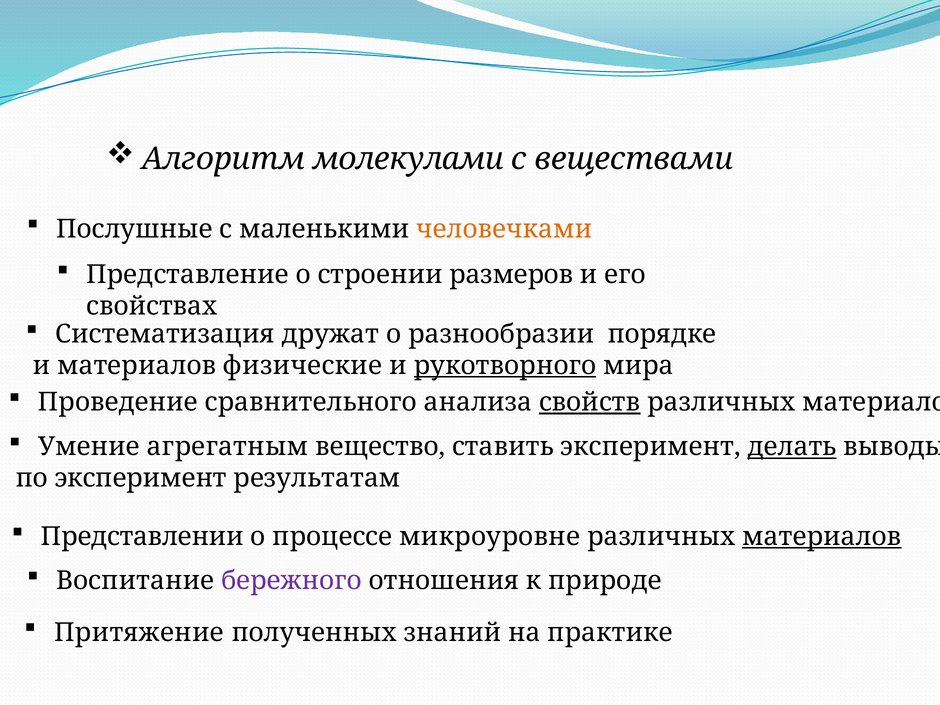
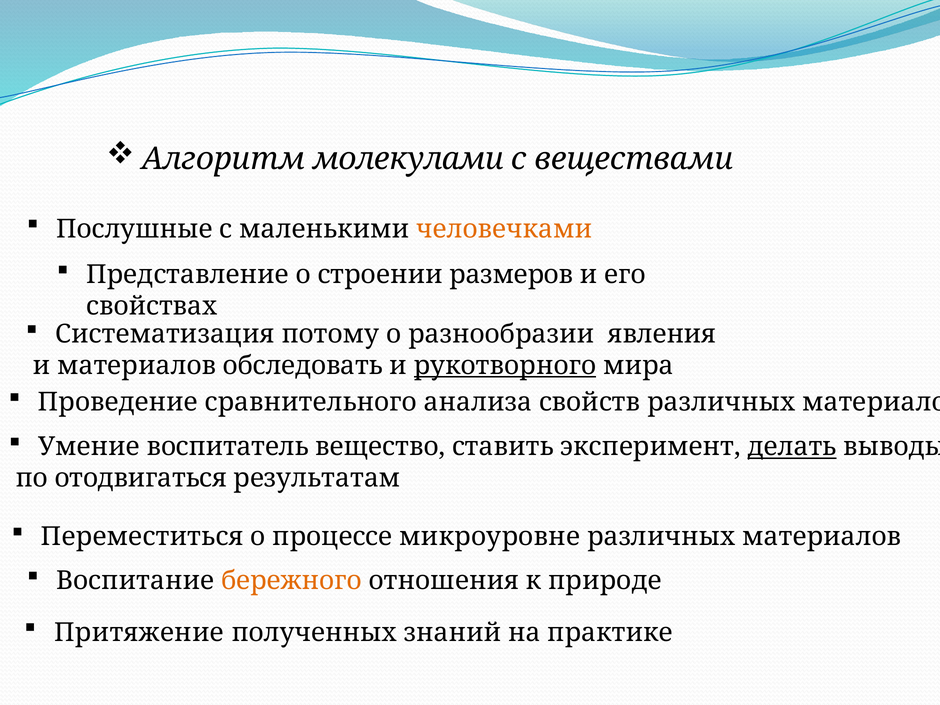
дружат: дружат -> потому (330, 334)
порядке: порядке -> явления (662, 334)
физические: физические -> обследовать (303, 366)
свойств underline: present -> none (590, 402)
агрегатным: агрегатным -> воспитатель (228, 447)
по эксперимент: эксперимент -> отодвигаться (141, 478)
Представлении: Представлении -> Переместиться (142, 537)
материалов underline: present -> none (822, 537)
бережного colour: purple -> orange (292, 581)
